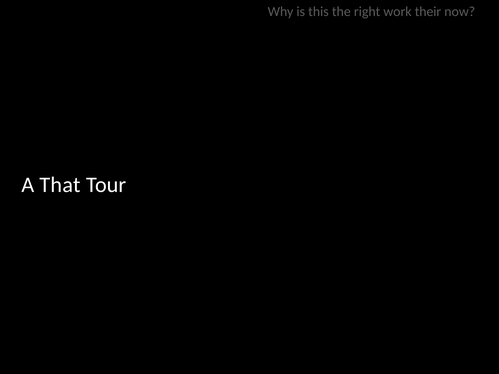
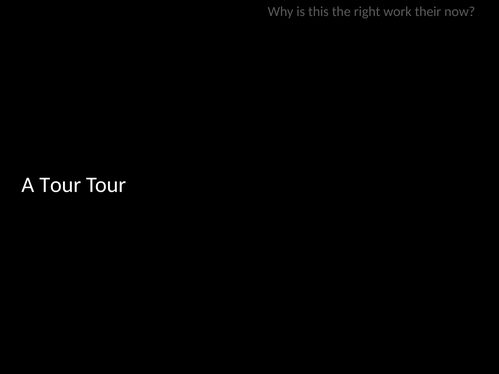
A That: That -> Tour (60, 185)
